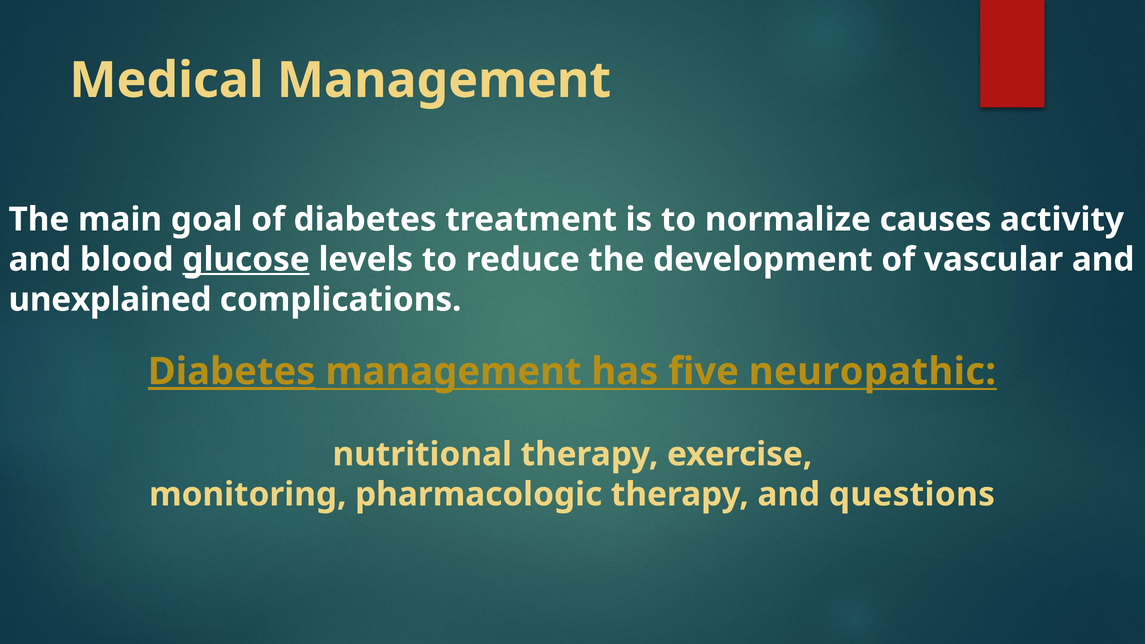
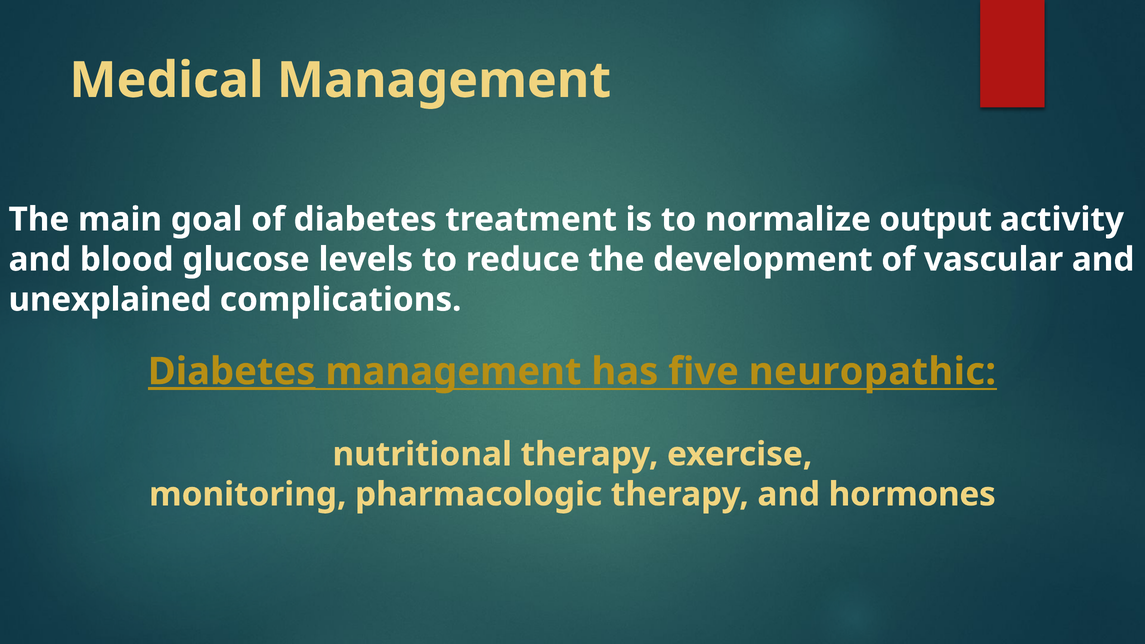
causes: causes -> output (936, 219)
glucose underline: present -> none (246, 260)
questions: questions -> hormones (912, 494)
